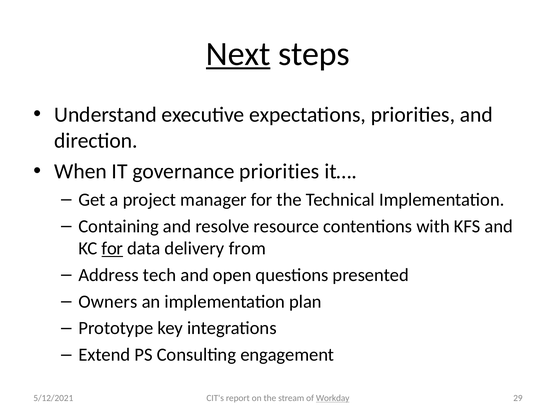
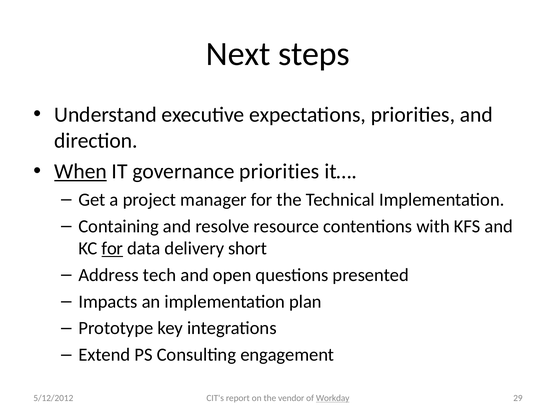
Next underline: present -> none (238, 54)
When underline: none -> present (81, 171)
from: from -> short (248, 248)
Owners: Owners -> Impacts (108, 302)
stream: stream -> vendor (291, 398)
5/12/2021: 5/12/2021 -> 5/12/2012 (53, 398)
